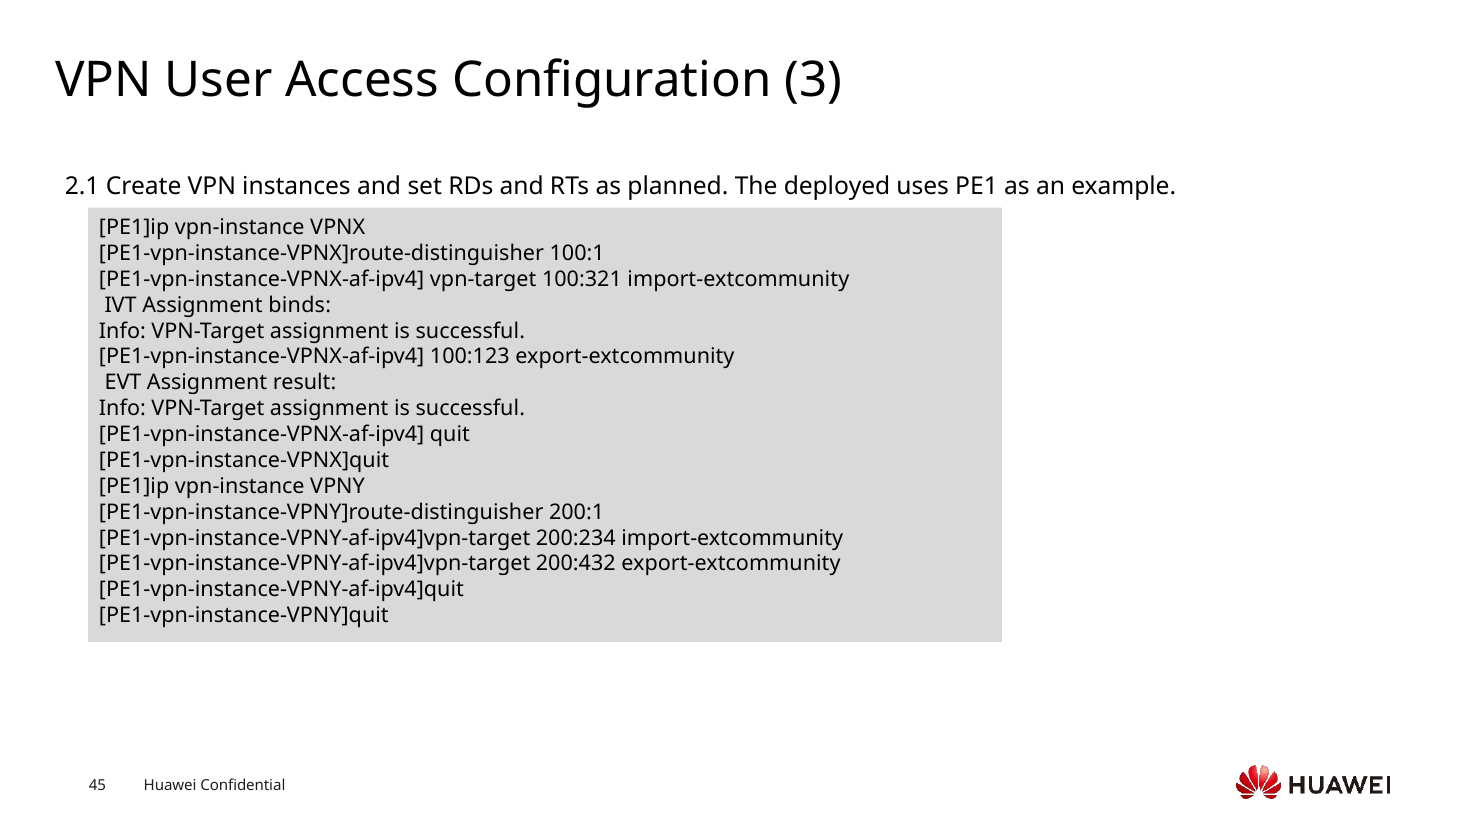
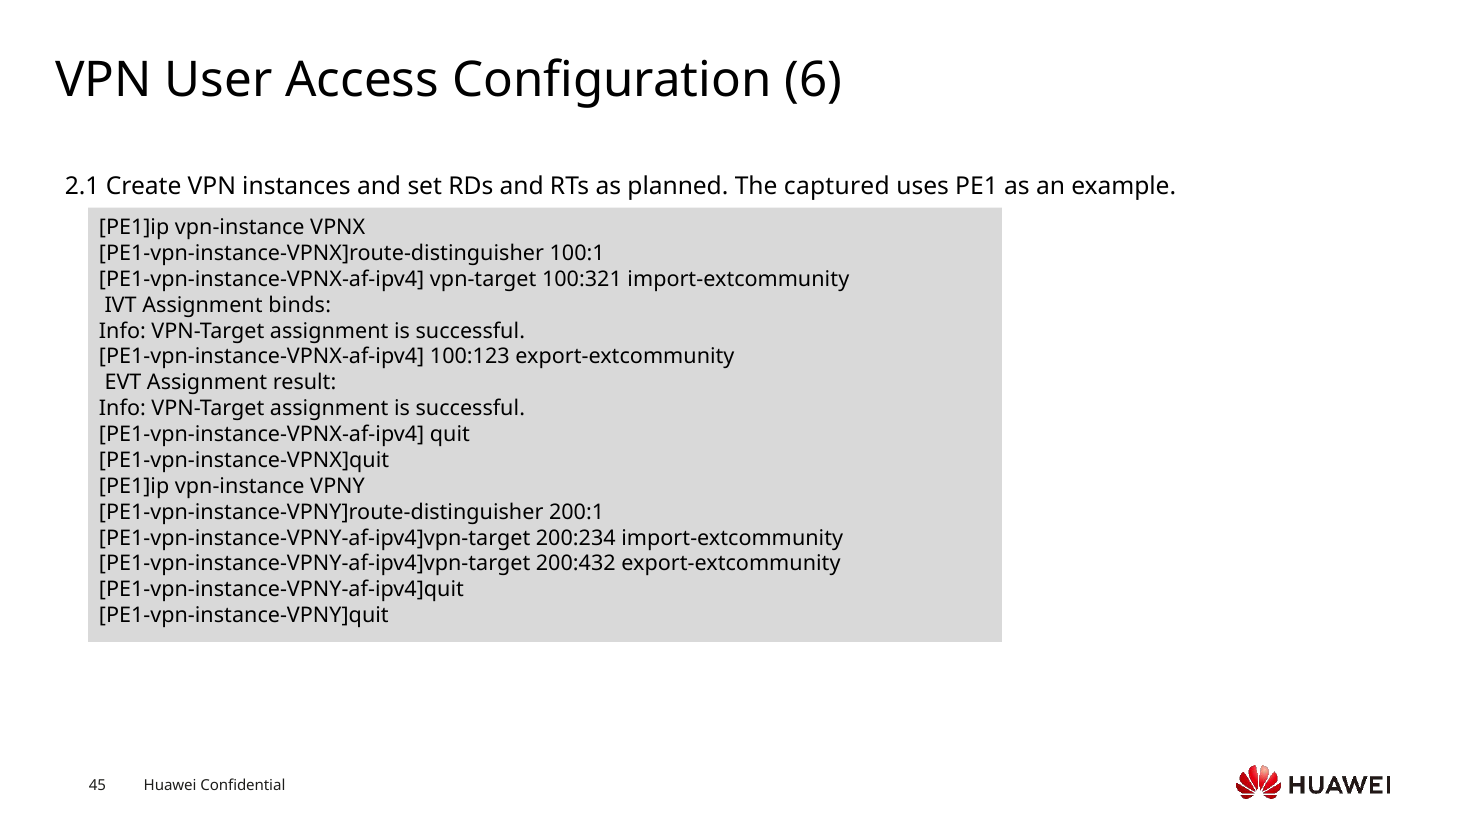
3: 3 -> 6 (813, 81)
deployed: deployed -> captured (837, 186)
